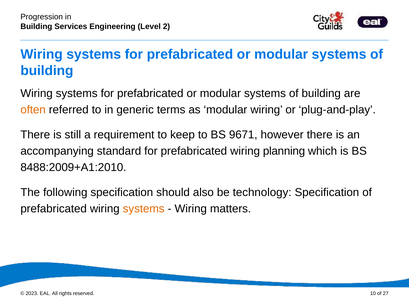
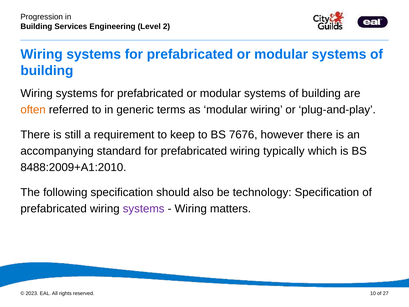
9671: 9671 -> 7676 (243, 135)
planning: planning -> typically (284, 151)
systems colour: orange -> purple (144, 209)
